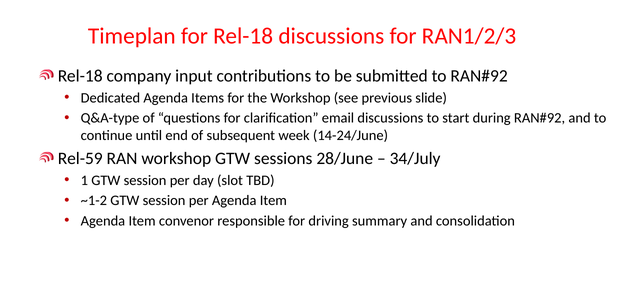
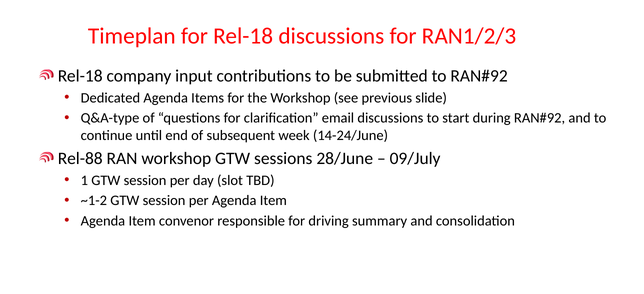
Rel-59: Rel-59 -> Rel-88 (80, 159)
34/July: 34/July -> 09/July (415, 159)
